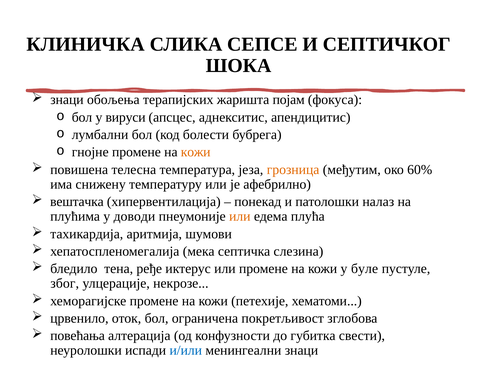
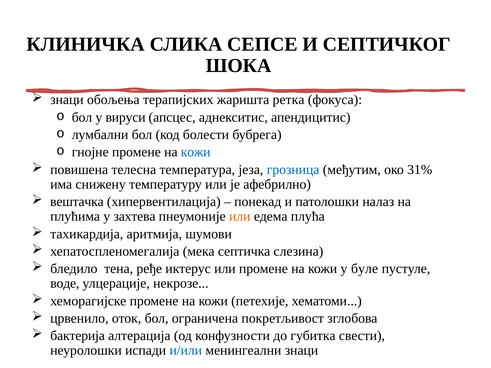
појам: појам -> ретка (289, 100)
кожи colour: orange -> blue (196, 152)
грозница colour: orange -> blue (293, 170)
60%: 60% -> 31% (420, 170)
дoводи: дoводи -> захтeвa (135, 217)
због: због -> воде (65, 284)
повећања: повећања -> бактерија (78, 336)
